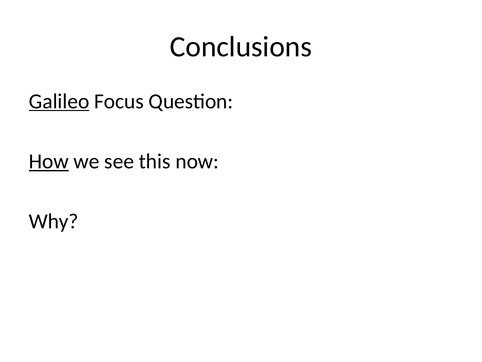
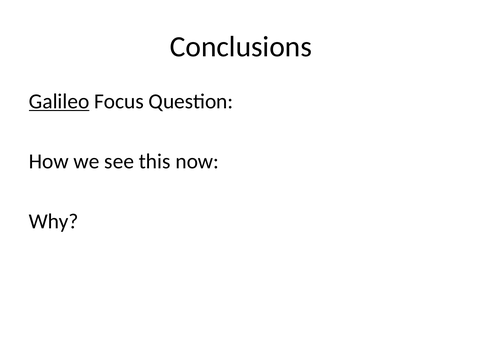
How underline: present -> none (49, 161)
